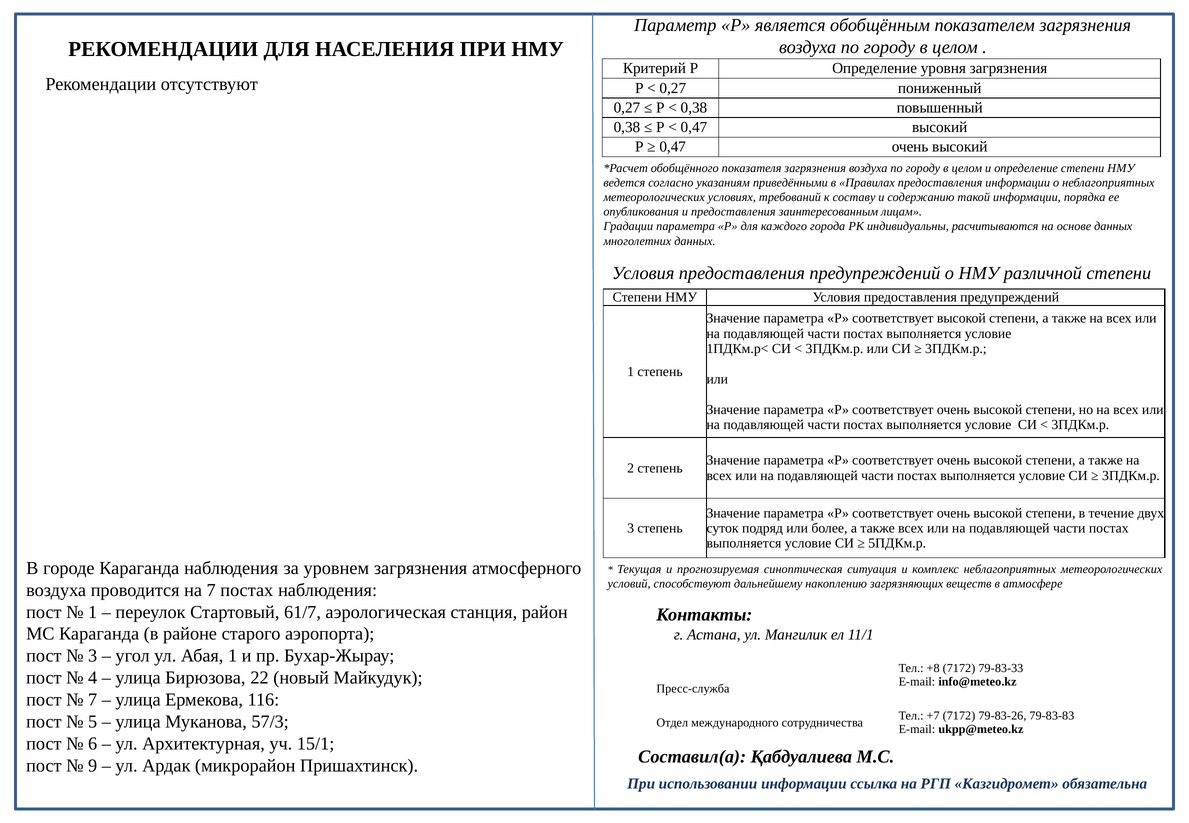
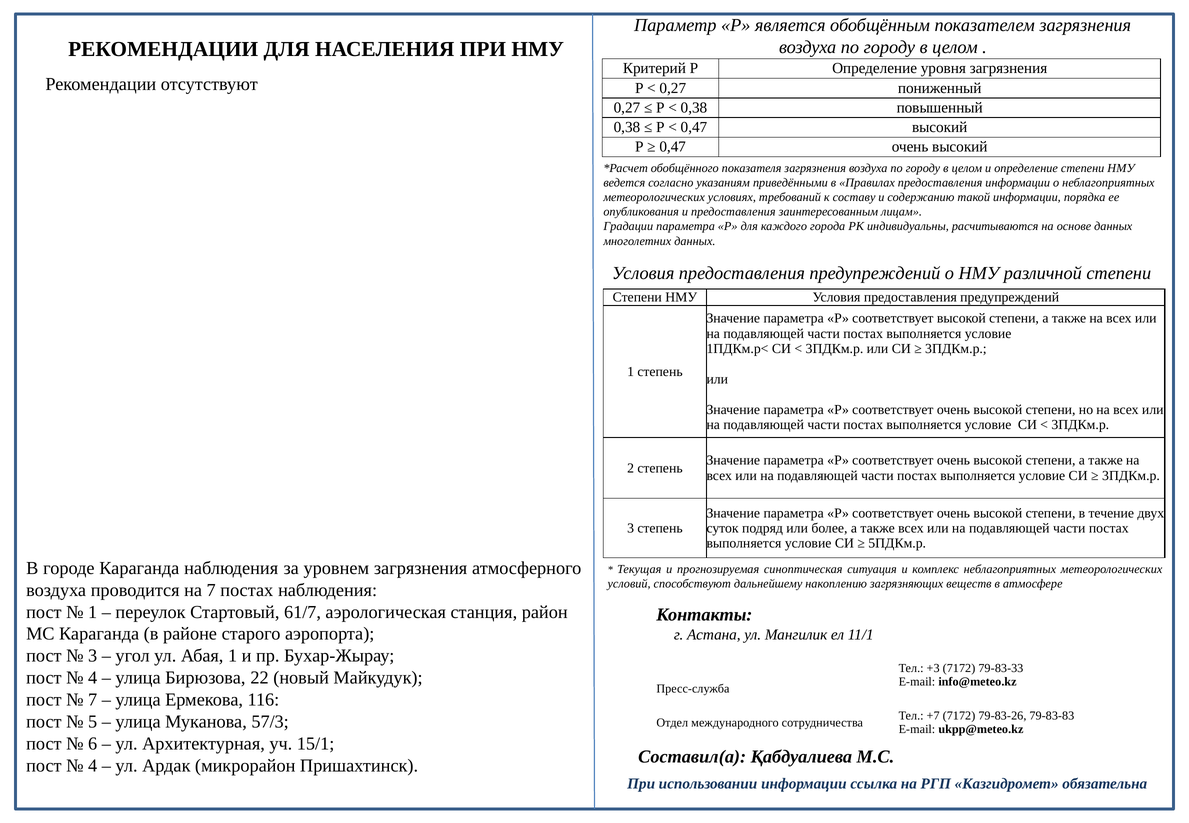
+8: +8 -> +3 (933, 668)
9: 9 -> 4 (93, 766)
